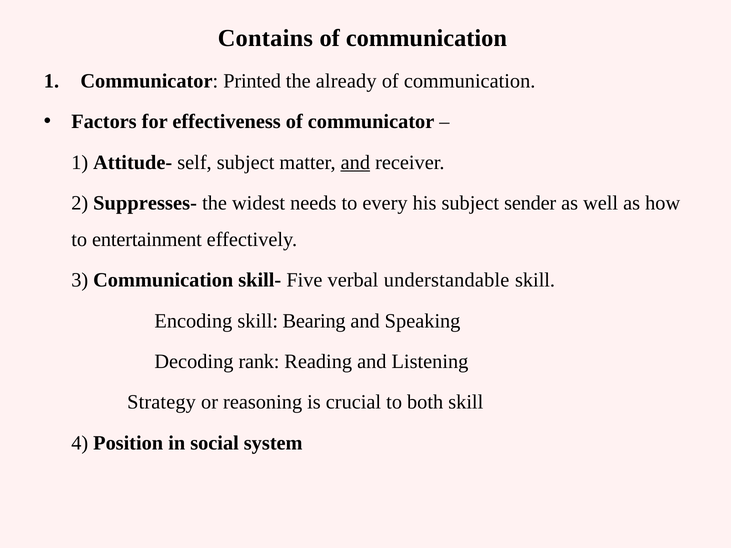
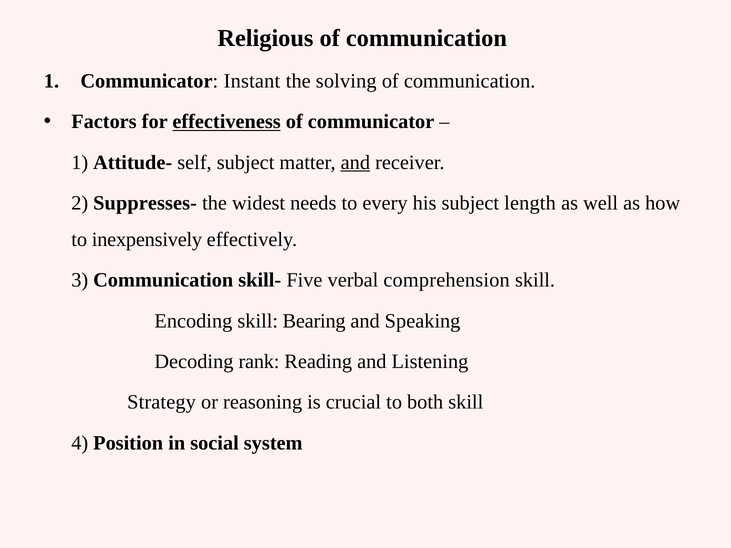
Contains: Contains -> Religious (265, 38)
Printed: Printed -> Instant (252, 81)
already: already -> solving (346, 81)
effectiveness underline: none -> present (227, 122)
sender: sender -> length (530, 203)
entertainment: entertainment -> inexpensively (147, 240)
understandable: understandable -> comprehension (447, 280)
